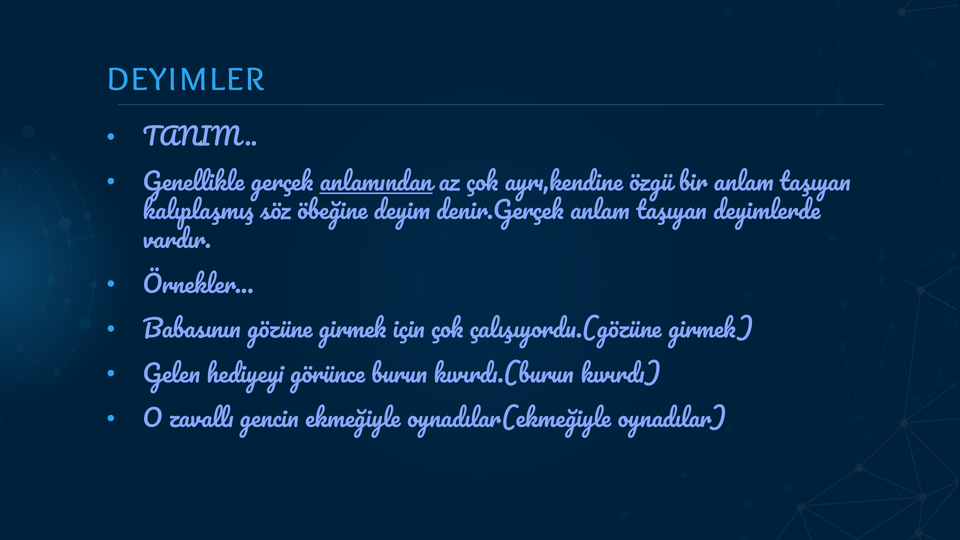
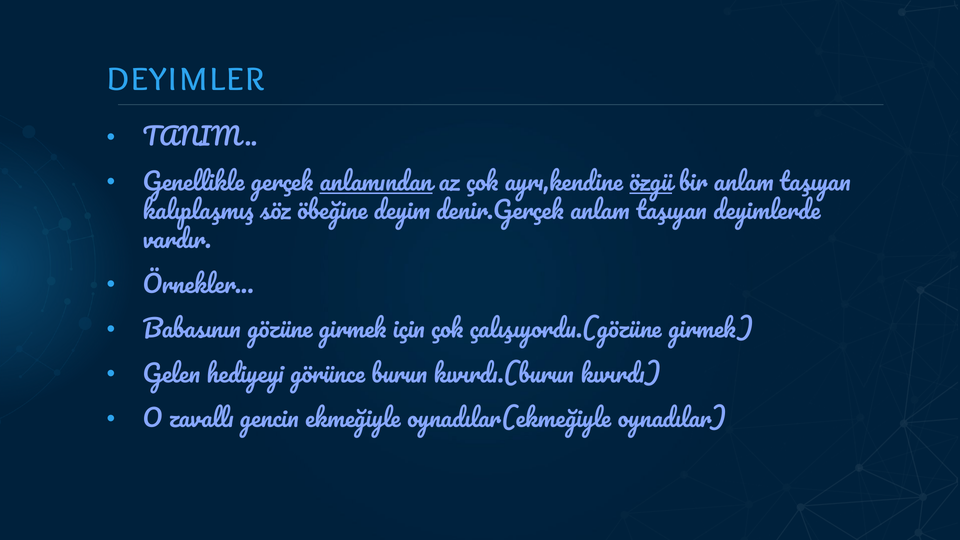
özgü underline: none -> present (651, 183)
